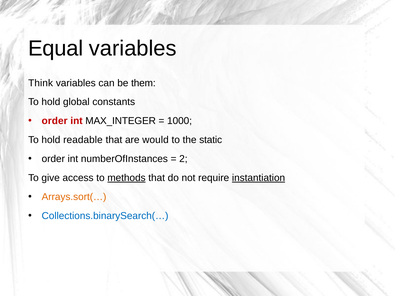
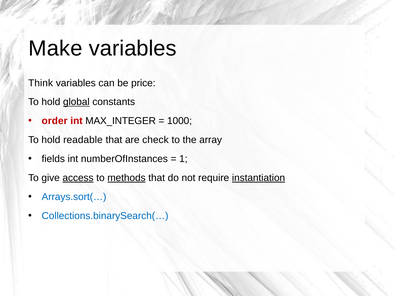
Equal: Equal -> Make (55, 48)
them: them -> price (143, 83)
global underline: none -> present (76, 102)
would: would -> check (155, 140)
static: static -> array (211, 140)
order: order -> fields (53, 159)
2: 2 -> 1 (183, 159)
access underline: none -> present (78, 178)
Arrays.sort(… colour: orange -> blue (74, 197)
